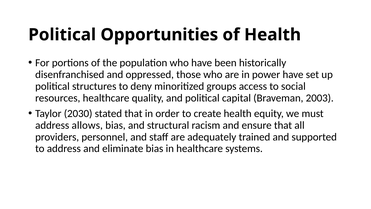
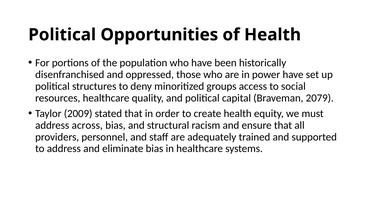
2003: 2003 -> 2079 (320, 98)
2030: 2030 -> 2009 (78, 113)
allows: allows -> across (87, 125)
